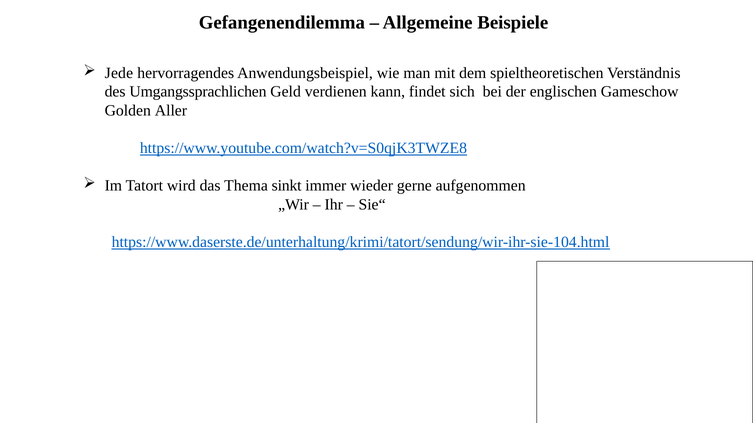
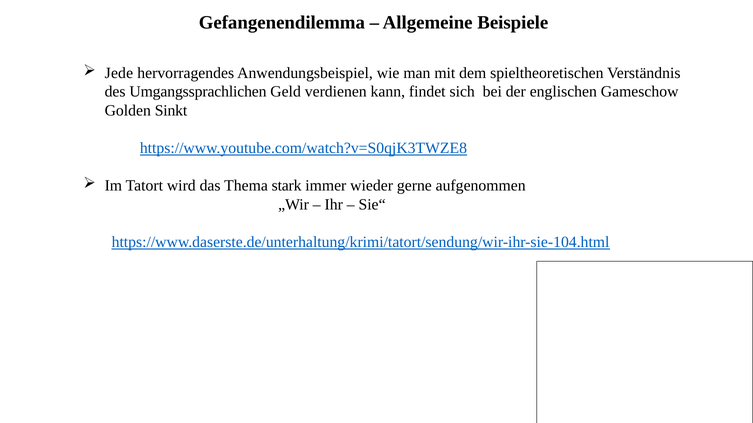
Aller: Aller -> Sinkt (171, 111)
sinkt: sinkt -> stark (287, 186)
